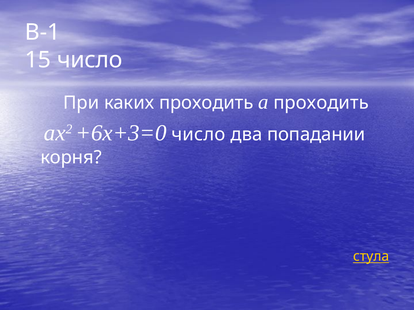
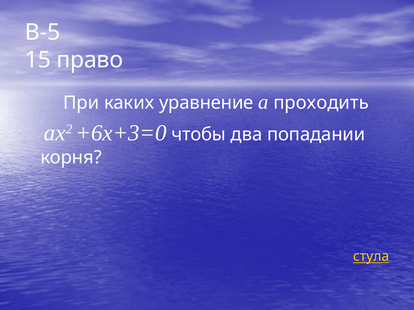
В-1: В-1 -> В-5 (43, 32)
15 число: число -> право (90, 60)
каких проходить: проходить -> уравнение (206, 103)
+6х+3=0 число: число -> чтобы (199, 135)
